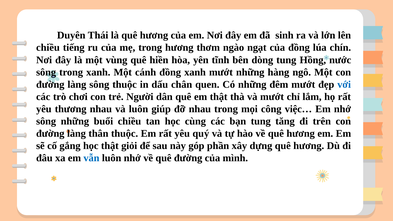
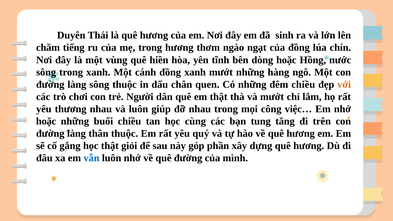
chiều: chiều -> chăm (48, 48)
dòng tung: tung -> hoặc (286, 60)
đêm mướt: mướt -> chiều (303, 84)
với colour: blue -> orange (344, 84)
sông: sông -> hoặc (46, 121)
